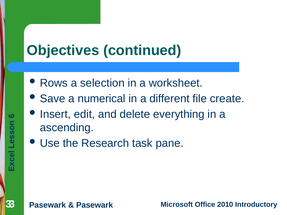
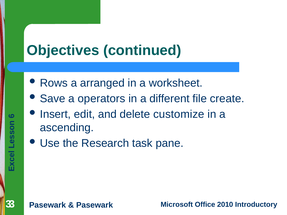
selection: selection -> arranged (102, 83)
numerical: numerical -> operators (101, 99)
everything: everything -> customize (179, 114)
